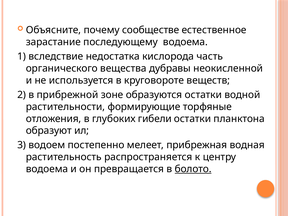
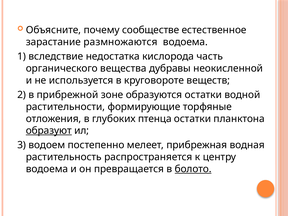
последующему: последующему -> размножаются (121, 42)
гибели: гибели -> птенца (155, 119)
образуют underline: none -> present (49, 131)
